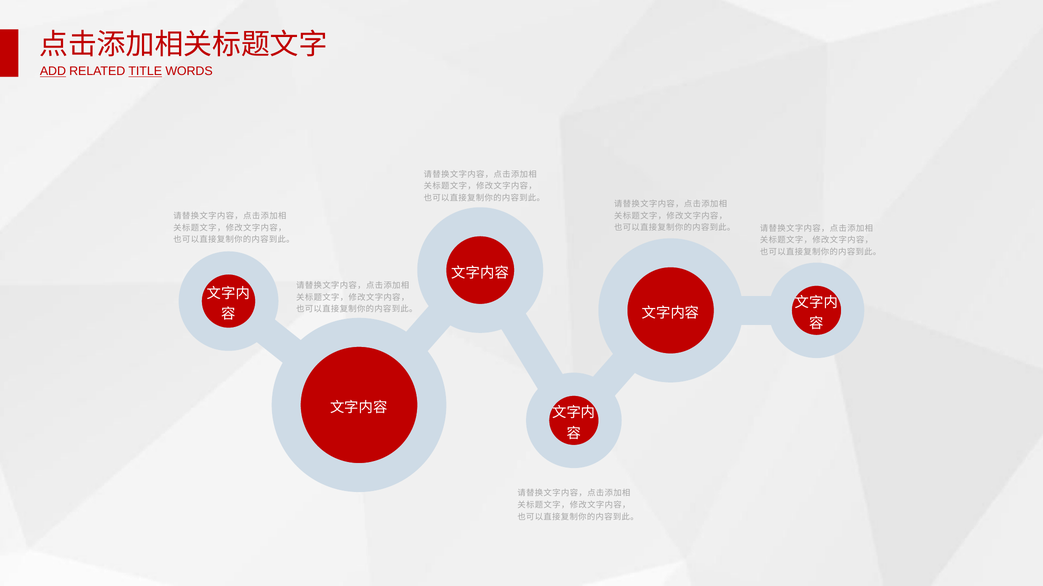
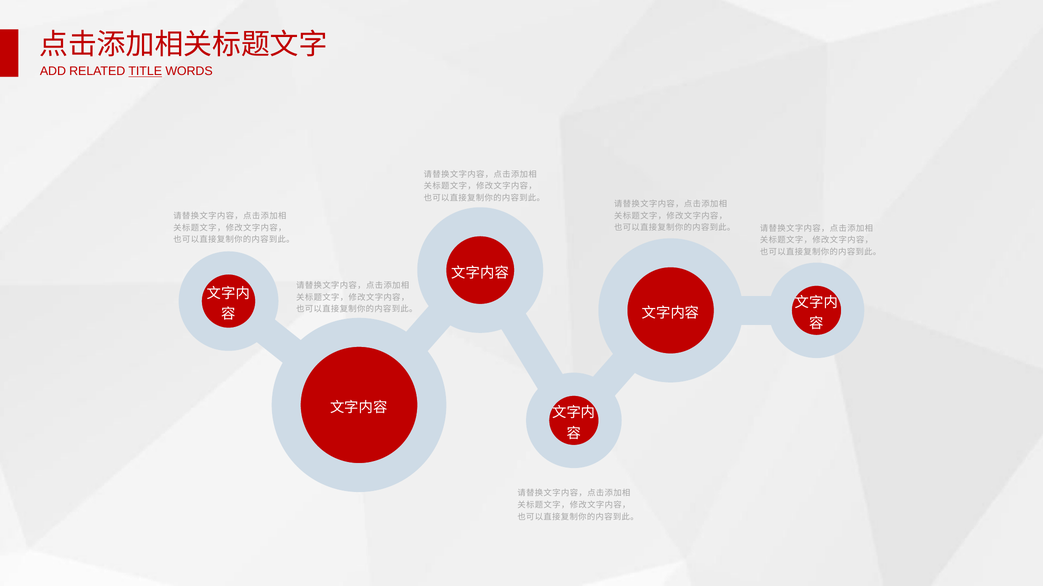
ADD underline: present -> none (53, 71)
